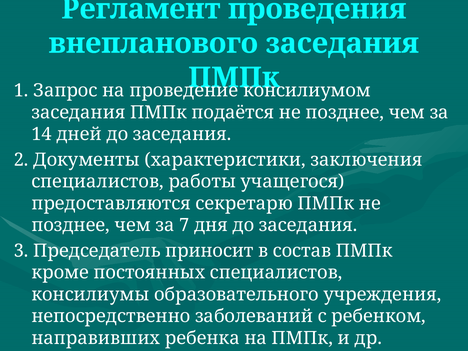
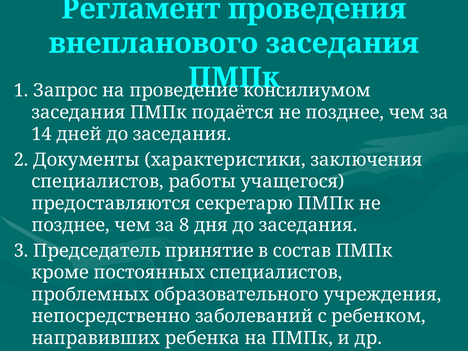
7: 7 -> 8 (184, 225)
приносит: приносит -> принятие (209, 251)
консилиумы: консилиумы -> проблемных (90, 294)
